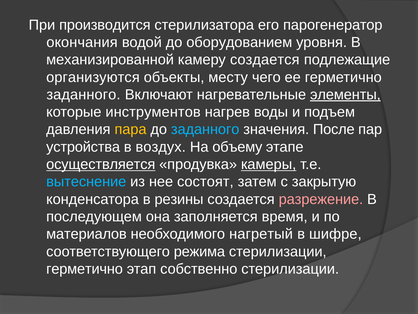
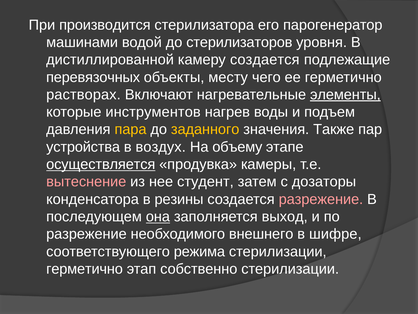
окончания: окончания -> машинами (82, 42)
оборудованием: оборудованием -> стерилизаторов (239, 42)
механизированной: механизированной -> дистиллированной (110, 60)
организуются: организуются -> перевязочных (93, 77)
заданного: заданного -> растворах (83, 94)
заданного colour: light blue -> yellow (205, 129)
После: После -> Также (334, 129)
камеры underline: present -> none (269, 164)
вытеснение colour: light blue -> pink (86, 182)
состоят: состоят -> студент (205, 182)
закрытую: закрытую -> дозаторы (324, 182)
она underline: none -> present (158, 216)
время: время -> выход (285, 216)
материалов: материалов -> разрежение (86, 234)
нагретый: нагретый -> внешнего (261, 234)
